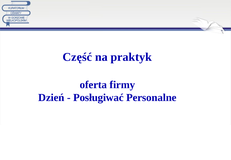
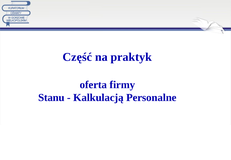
Dzień: Dzień -> Stanu (51, 97)
Posługiwać: Posługiwać -> Kalkulacją (98, 97)
